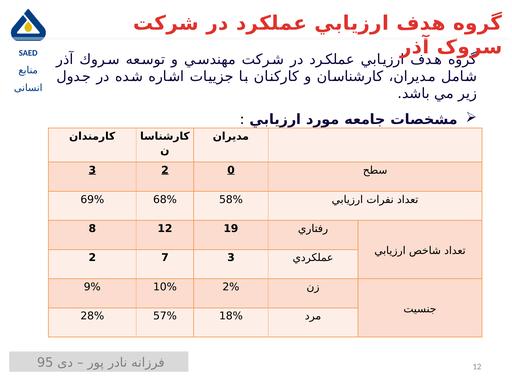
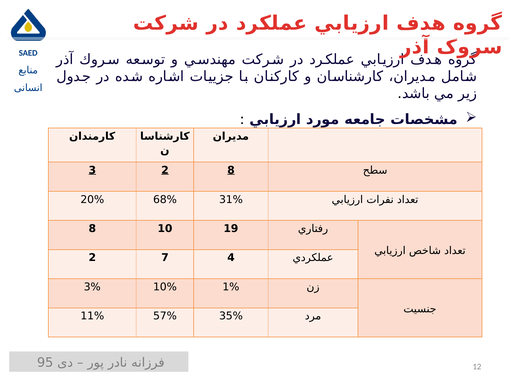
2 0: 0 -> 8 (231, 170)
69%: 69% -> 20% (92, 200)
58%: 58% -> 31% (231, 200)
8 12: 12 -> 10 (165, 229)
7 3: 3 -> 4 (231, 258)
9%: 9% -> 3% (92, 287)
2%: 2% -> 1% (231, 287)
28%: 28% -> 11% (92, 316)
18%: 18% -> 35% (231, 316)
